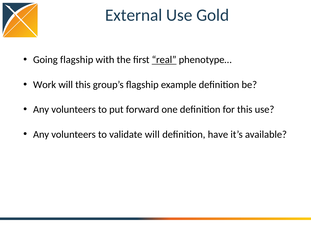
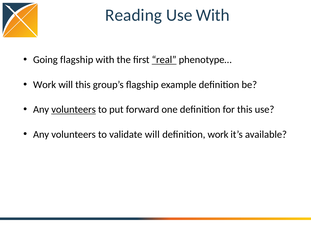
External: External -> Reading (134, 15)
Use Gold: Gold -> With (213, 15)
volunteers underline: none -> present (74, 110)
definition have: have -> work (218, 135)
